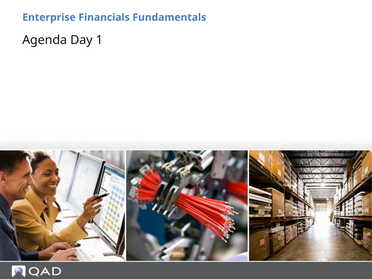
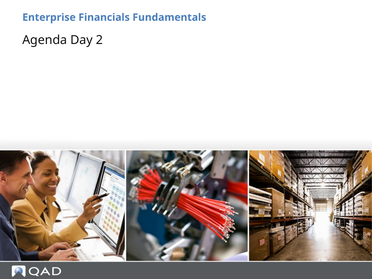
1: 1 -> 2 (99, 40)
